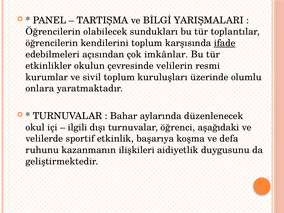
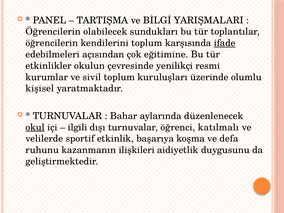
imkânlar: imkânlar -> eğitimine (166, 54)
velilerin: velilerin -> yenilikçi (175, 66)
onlara: onlara -> kişisel (40, 88)
okul underline: none -> present (35, 127)
aşağıdaki: aşağıdaki -> katılmalı (218, 127)
